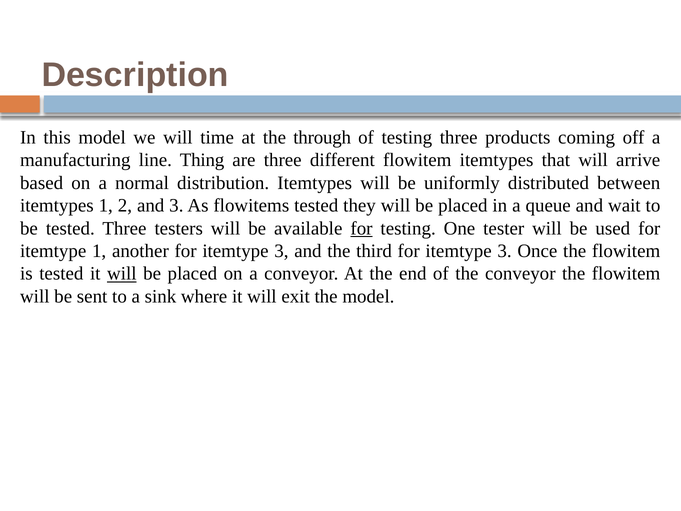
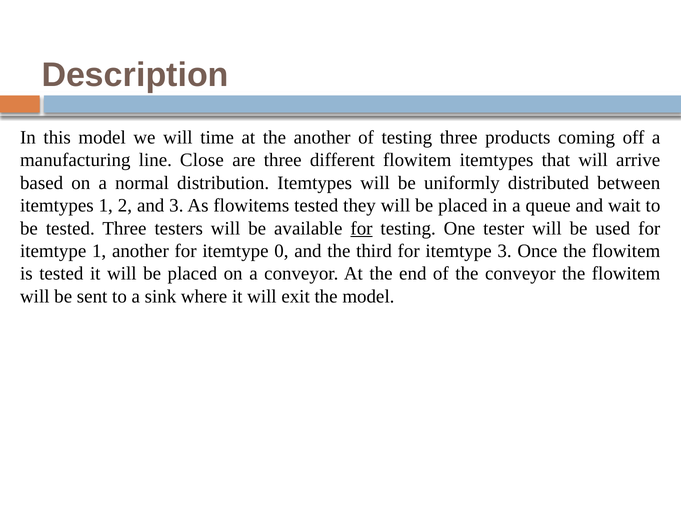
the through: through -> another (322, 137)
Thing: Thing -> Close (202, 160)
another for itemtype 3: 3 -> 0 (281, 251)
will underline: present -> none (122, 274)
